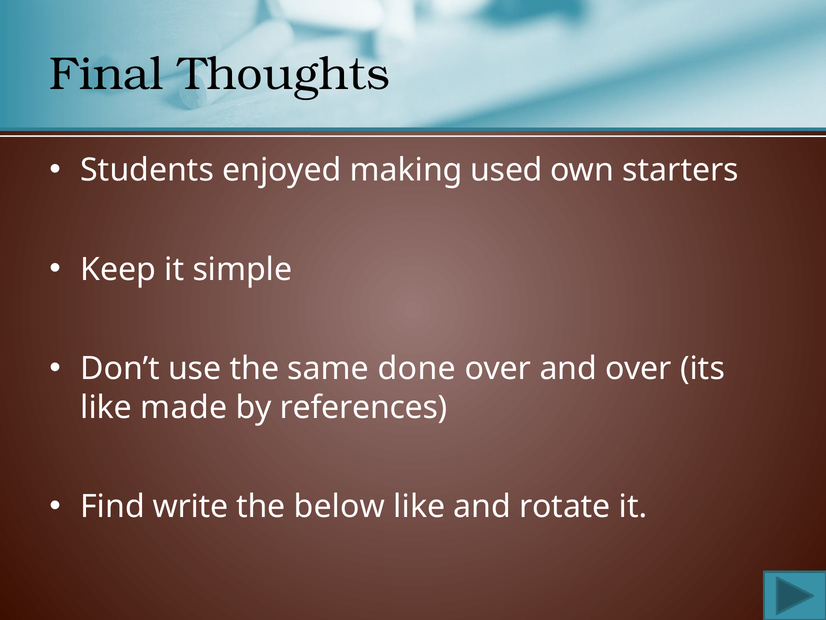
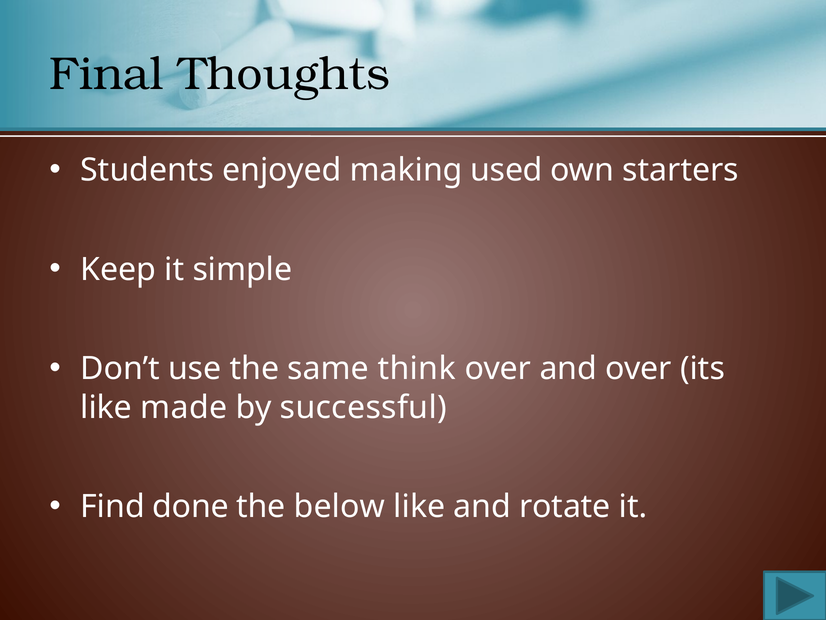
done: done -> think (417, 369)
references: references -> successful (363, 407)
write: write -> done (191, 506)
